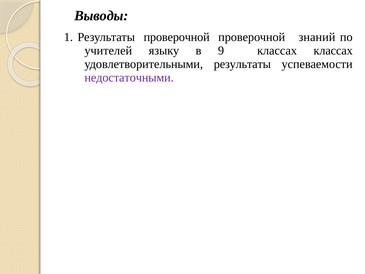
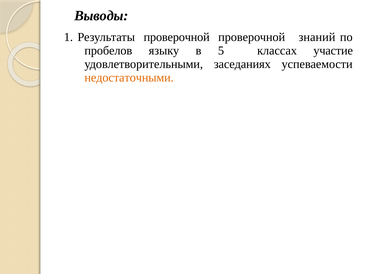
учителей: учителей -> пробелов (108, 51)
9: 9 -> 5 (221, 51)
классах классах: классах -> участие (333, 51)
удовлетворительными результаты: результаты -> заседаниях (242, 64)
недостаточными colour: purple -> orange (129, 77)
